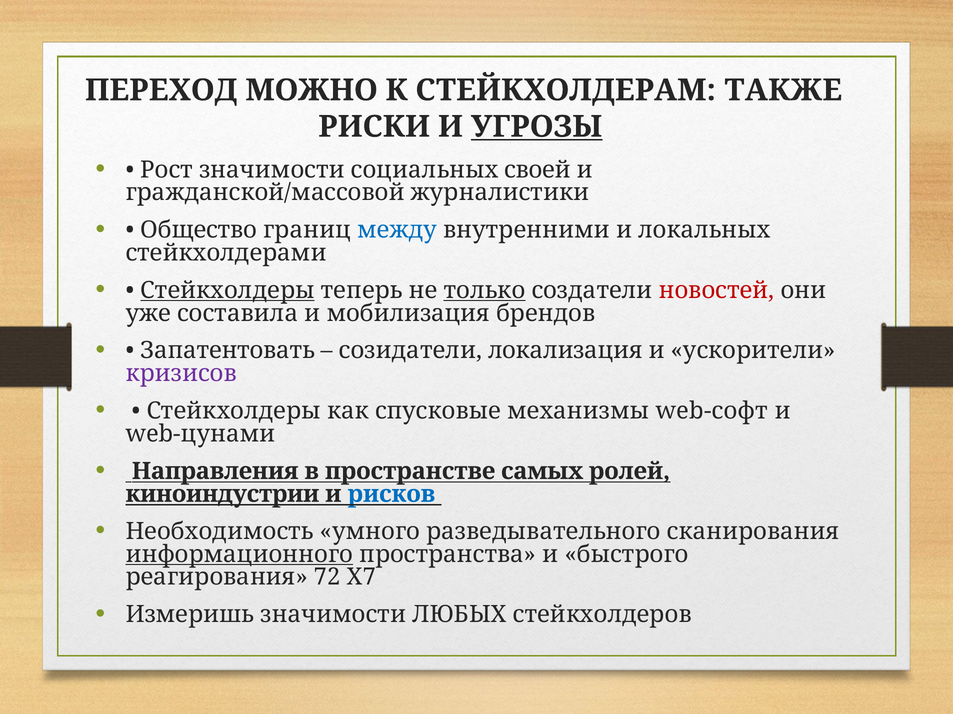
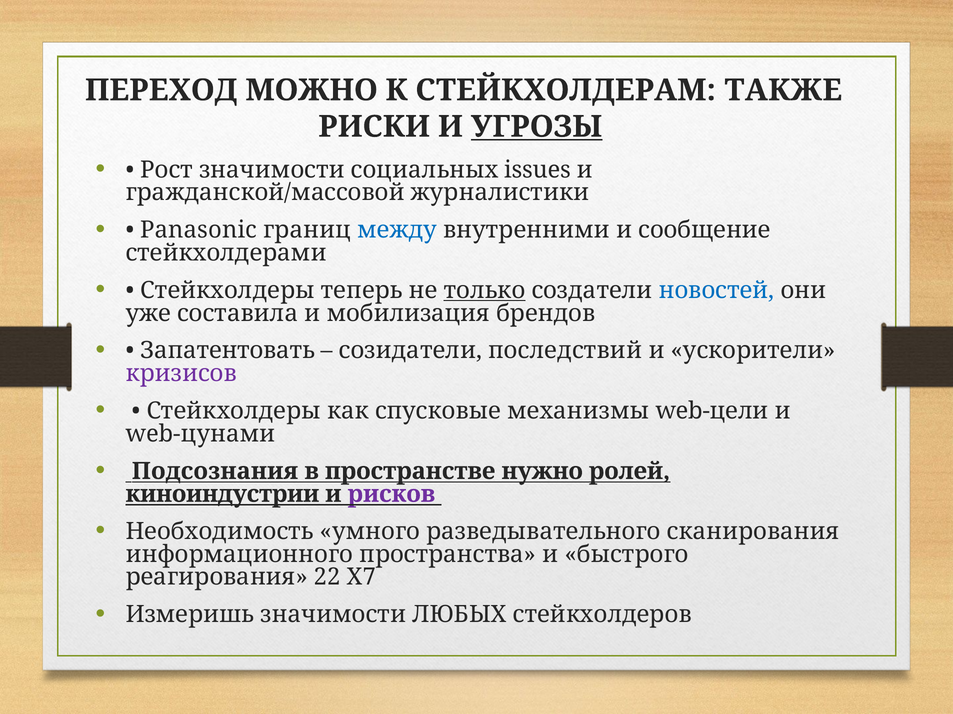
своей: своей -> issues (538, 170)
Общество: Общество -> Panasonic (199, 230)
локальных: локальных -> сообщение (704, 230)
Стейкхолдеры underline: present -> none (228, 291)
новостей colour: red -> blue (717, 291)
локализация: локализация -> последствий (565, 351)
web-софт: web-софт -> web-цели (712, 411)
Направления: Направления -> Подсознания (215, 472)
самых: самых -> нужно (542, 472)
рисков colour: blue -> purple (391, 494)
информационного underline: present -> none (239, 555)
72: 72 -> 22 (327, 578)
